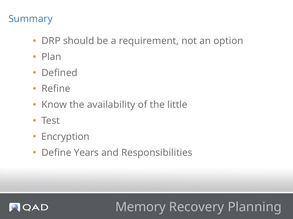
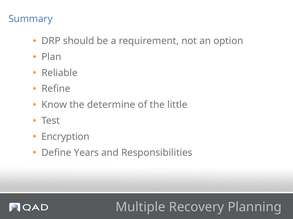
Defined: Defined -> Reliable (60, 73)
availability: availability -> determine (111, 105)
Memory: Memory -> Multiple (140, 208)
